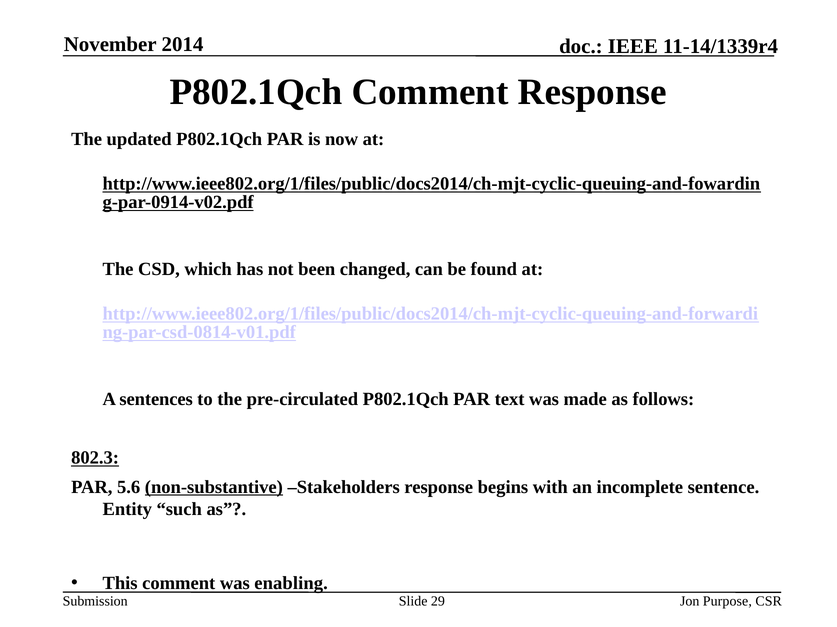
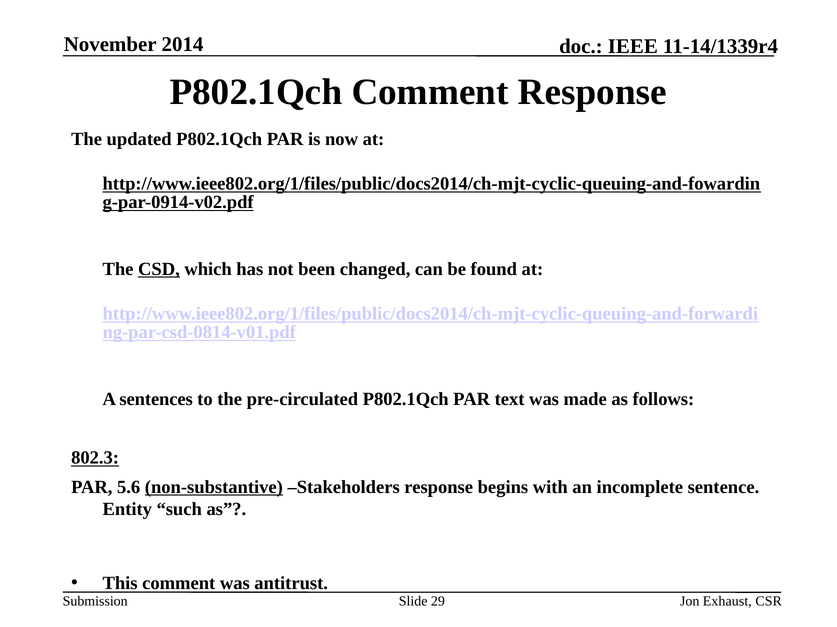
CSD underline: none -> present (159, 270)
enabling: enabling -> antitrust (291, 584)
Purpose: Purpose -> Exhaust (727, 602)
